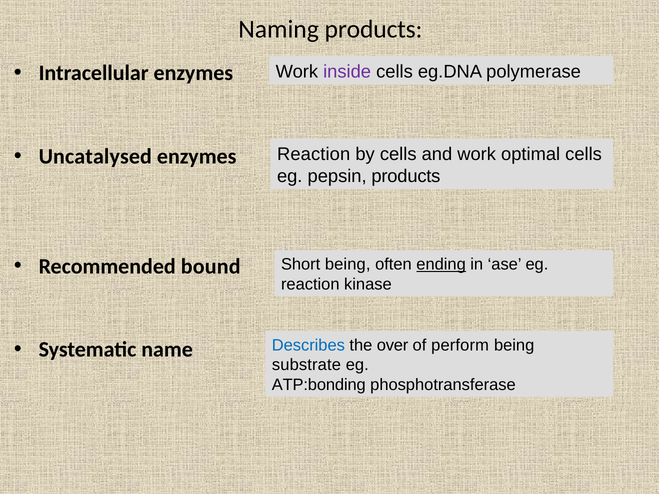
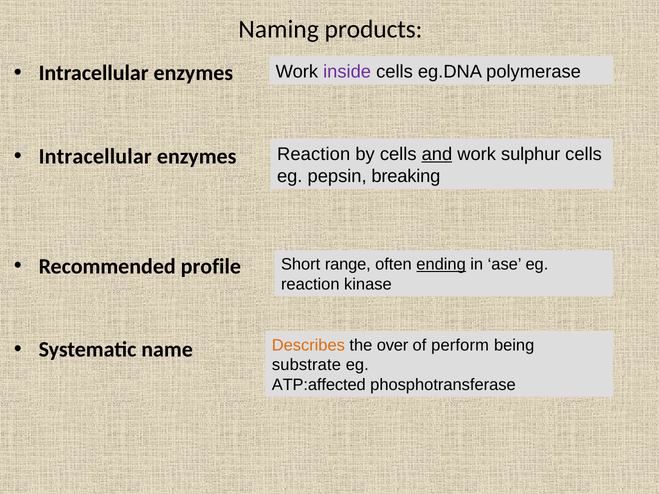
Uncatalysed: Uncatalysed -> Intracellular (95, 157)
and underline: none -> present (437, 154)
optimal: optimal -> sulphur (531, 154)
pepsin products: products -> breaking (406, 176)
bound: bound -> profile (211, 266)
Short being: being -> range (348, 265)
Describes colour: blue -> orange (308, 345)
ATP:bonding: ATP:bonding -> ATP:affected (319, 385)
